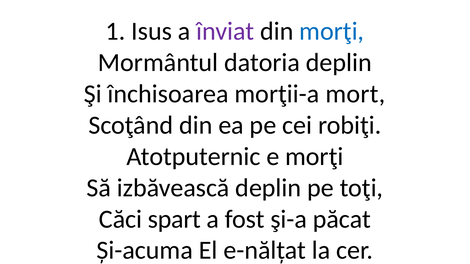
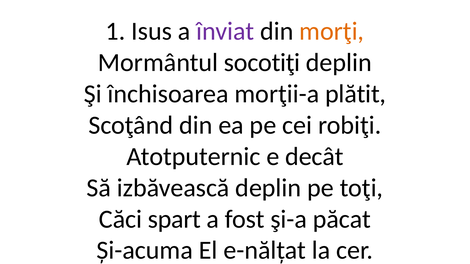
morţi colour: blue -> orange (332, 31)
datoria: datoria -> socotiţi (262, 63)
mort: mort -> plătit (356, 94)
e morţi: morţi -> decât (314, 157)
